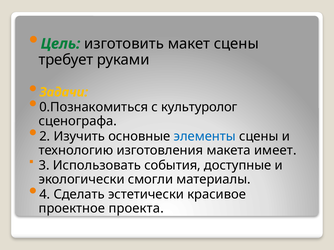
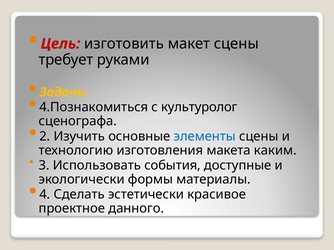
Цель colour: green -> red (61, 44)
0.Познакомиться: 0.Познакомиться -> 4.Познакомиться (94, 107)
имеет: имеет -> каким (275, 151)
смогли: смогли -> формы (150, 180)
проекта: проекта -> данного (136, 209)
